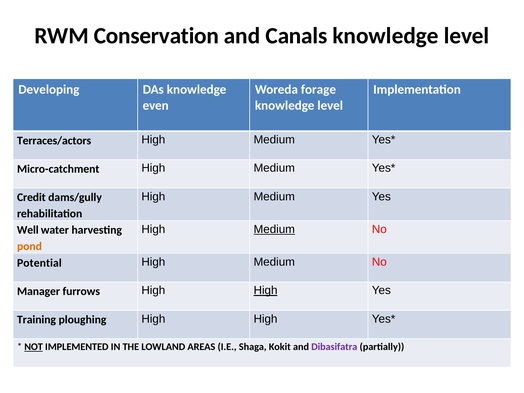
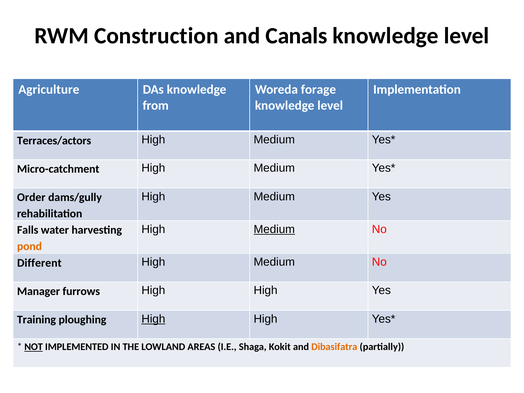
Conservation: Conservation -> Construction (156, 36)
Developing: Developing -> Agriculture (49, 89)
even: even -> from (156, 105)
Credit: Credit -> Order (31, 197)
Well: Well -> Falls (28, 230)
Potential: Potential -> Different (39, 263)
High underline: present -> none (266, 290)
High underline: none -> present (153, 319)
Dibasifatra colour: purple -> orange (334, 347)
